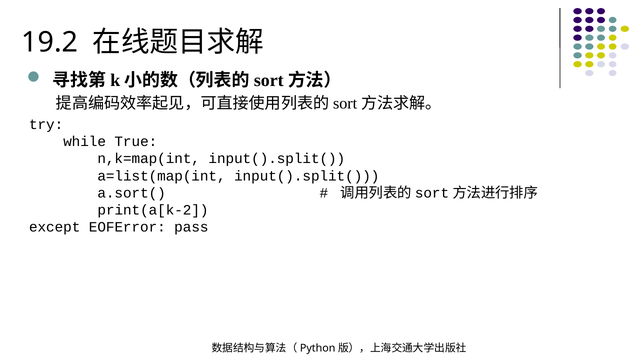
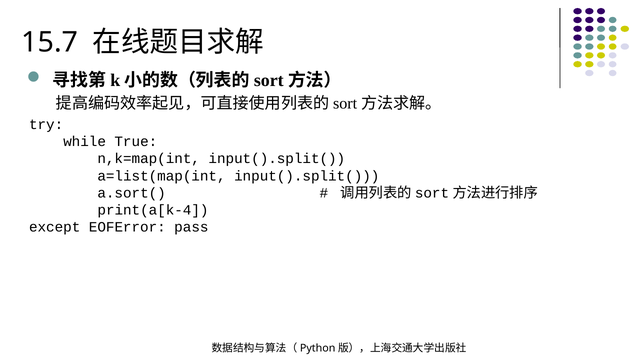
19.2: 19.2 -> 15.7 (50, 42)
print(a[k-2: print(a[k-2 -> print(a[k-4 (153, 210)
